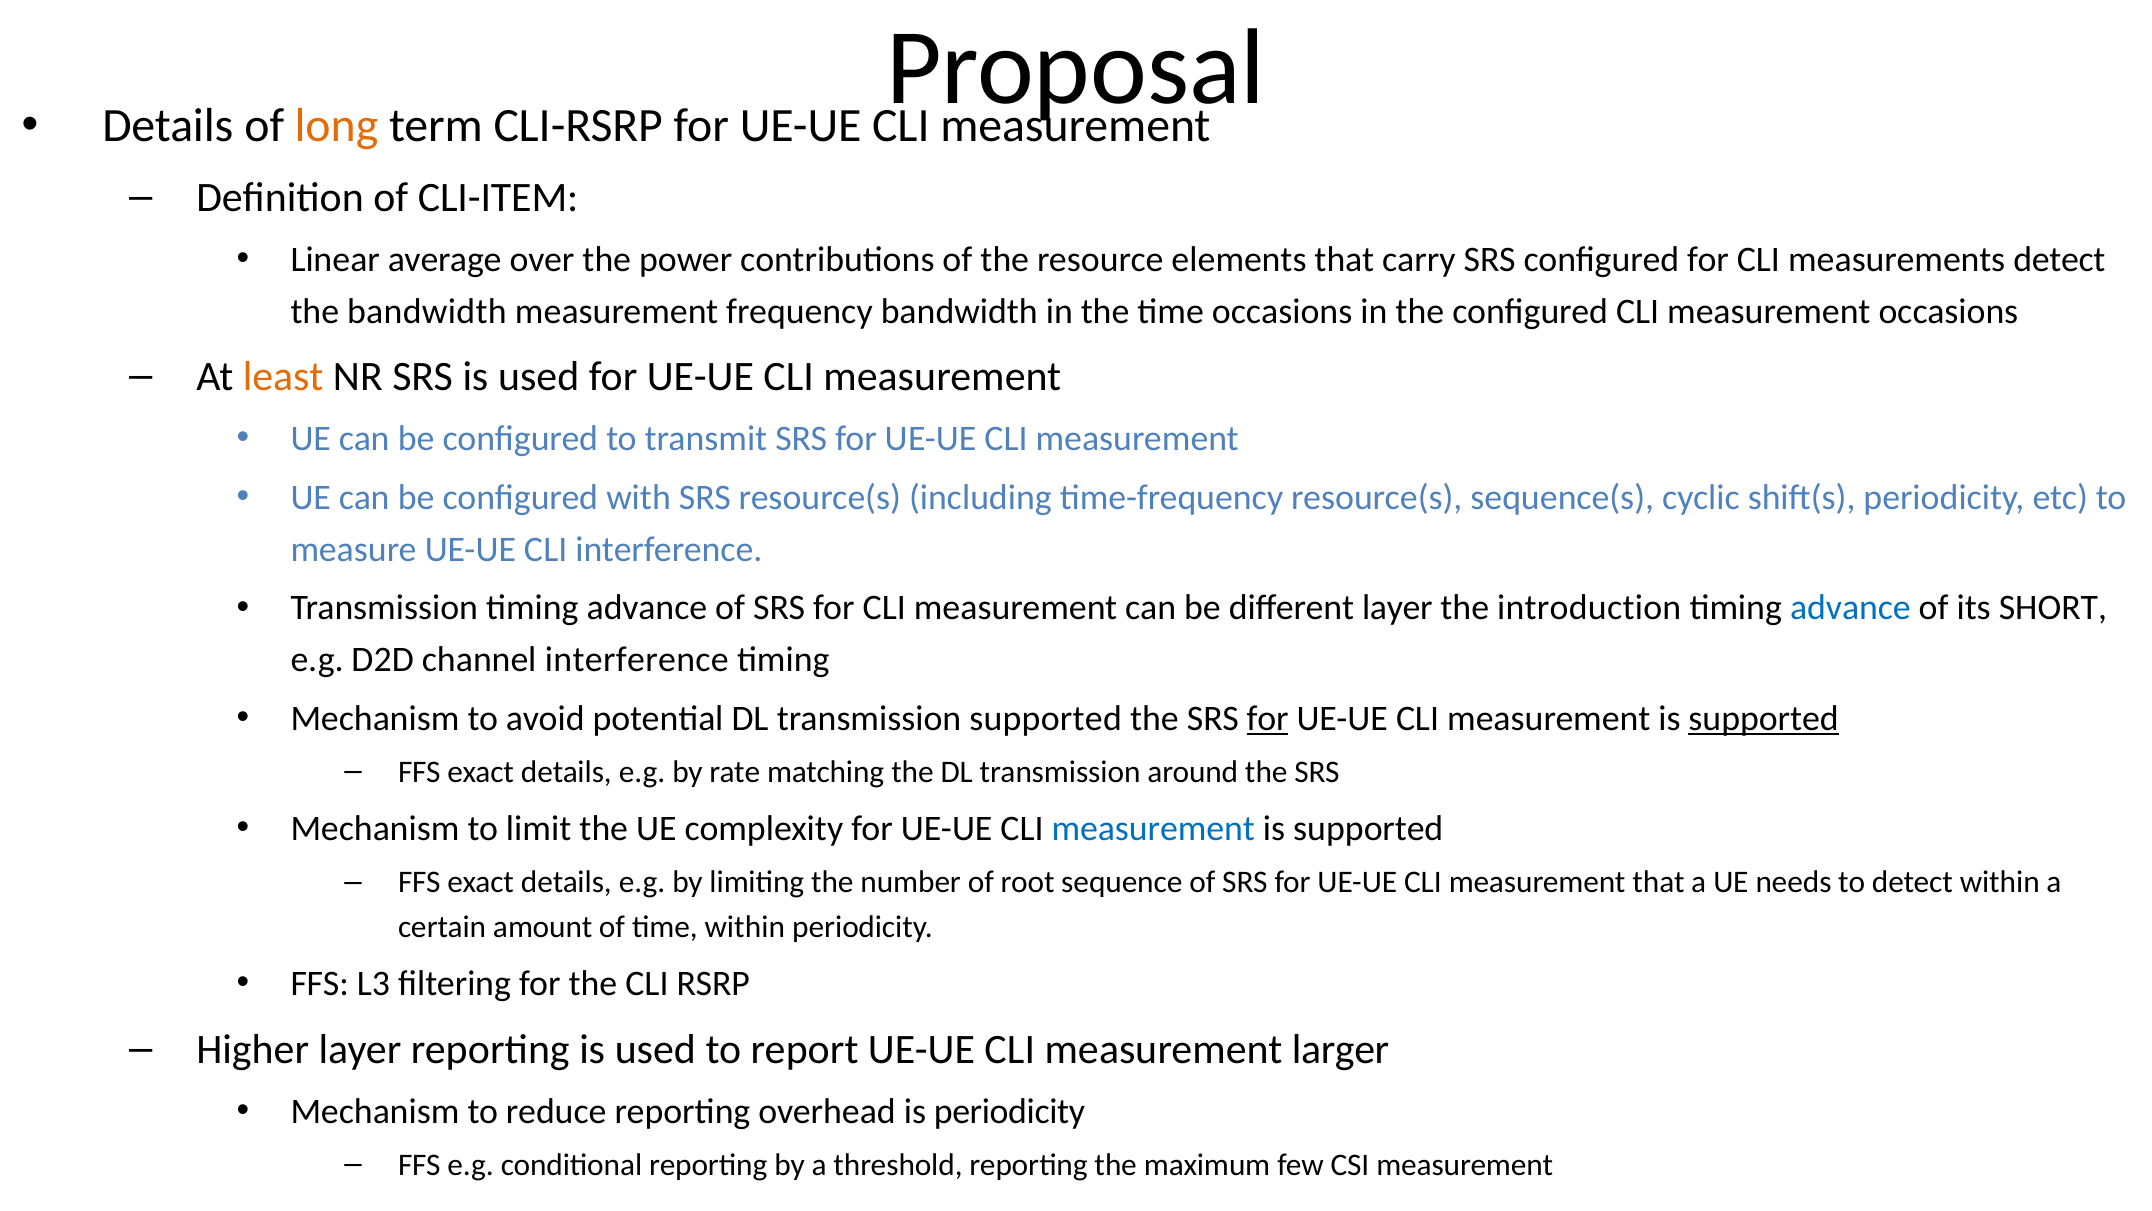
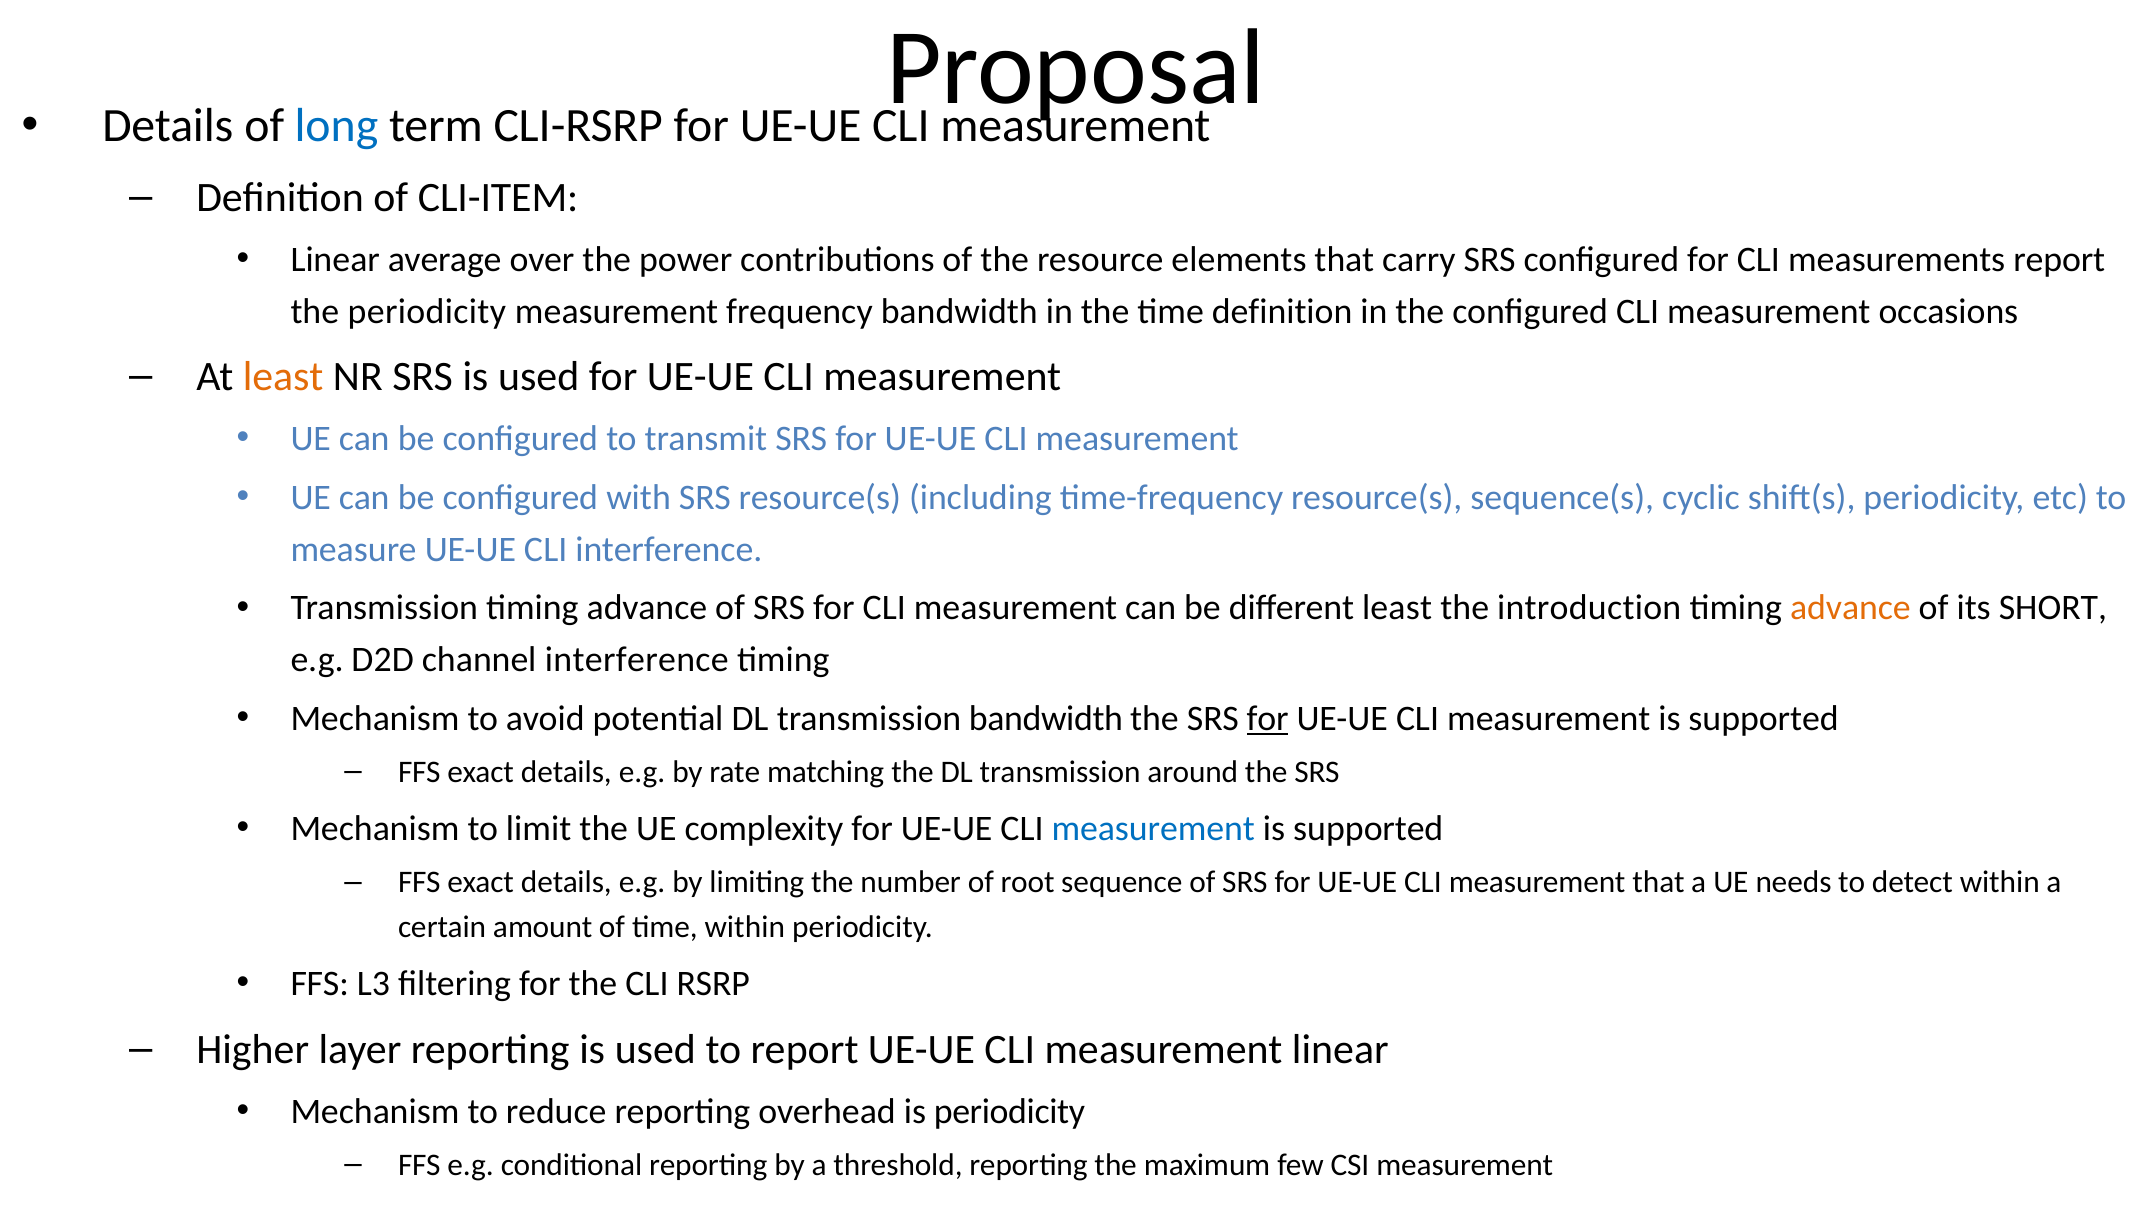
long colour: orange -> blue (336, 126)
measurements detect: detect -> report (2059, 260)
the bandwidth: bandwidth -> periodicity (427, 311)
time occasions: occasions -> definition (1282, 311)
different layer: layer -> least (1397, 608)
advance colour: blue -> orange (1850, 608)
transmission supported: supported -> bandwidth (1046, 718)
supported underline: present -> none (1764, 718)
measurement larger: larger -> linear (1340, 1049)
